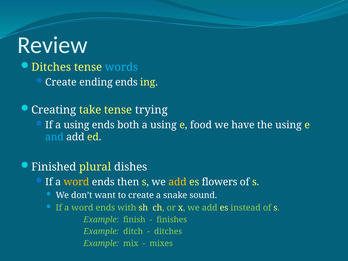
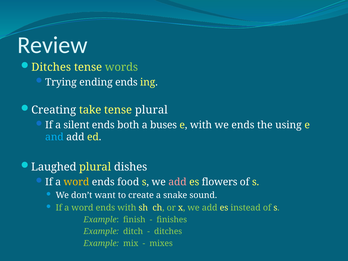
words colour: light blue -> light green (121, 67)
Create: Create -> Trying (61, 82)
tense trying: trying -> plural (151, 110)
If a using: using -> silent (76, 125)
using: using -> buses (164, 125)
e food: food -> with (201, 125)
we have: have -> ends (243, 125)
Finished: Finished -> Laughed (54, 167)
then: then -> food (128, 182)
add colour: yellow -> pink (177, 182)
